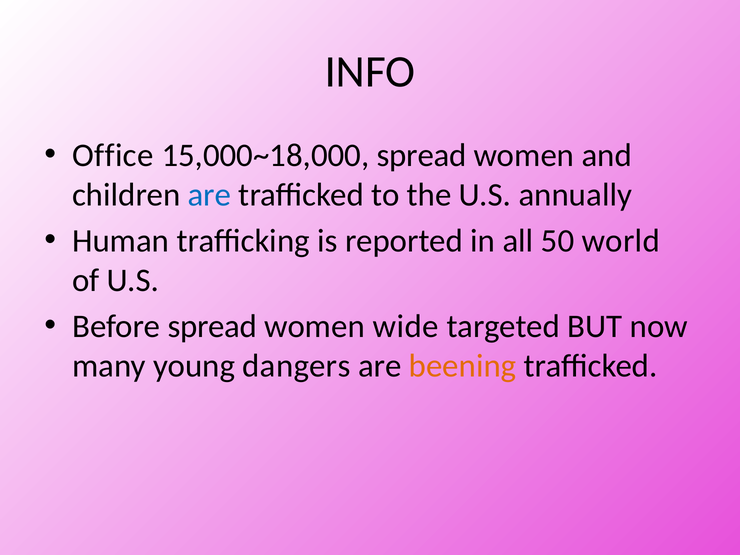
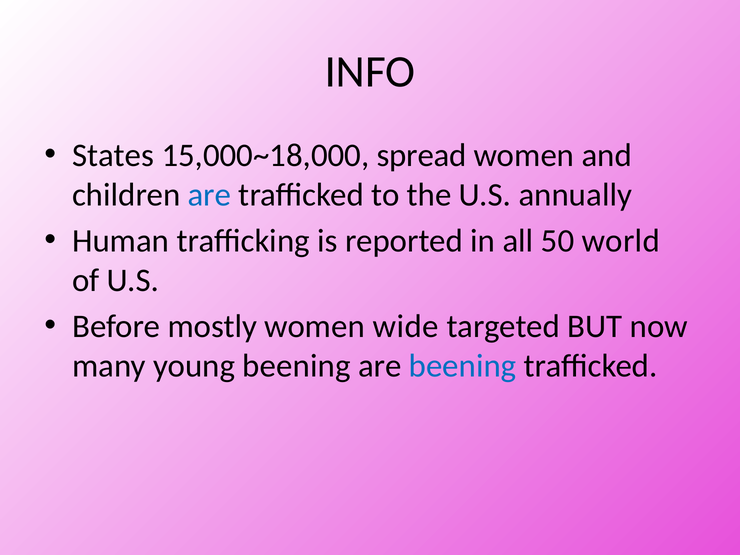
Office: Office -> States (113, 155)
Before spread: spread -> mostly (212, 326)
young dangers: dangers -> beening (297, 366)
beening colour: orange -> blue (463, 366)
